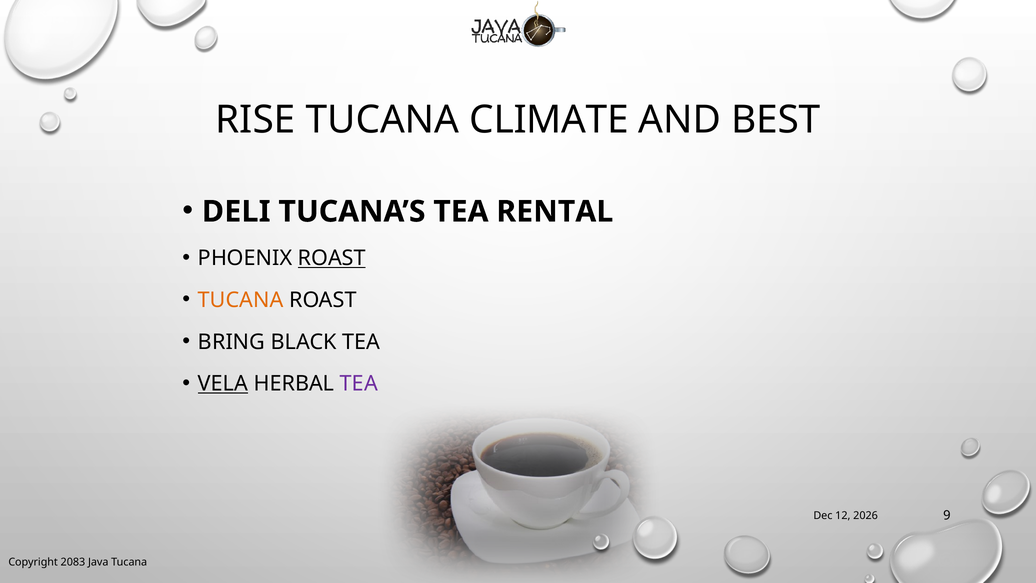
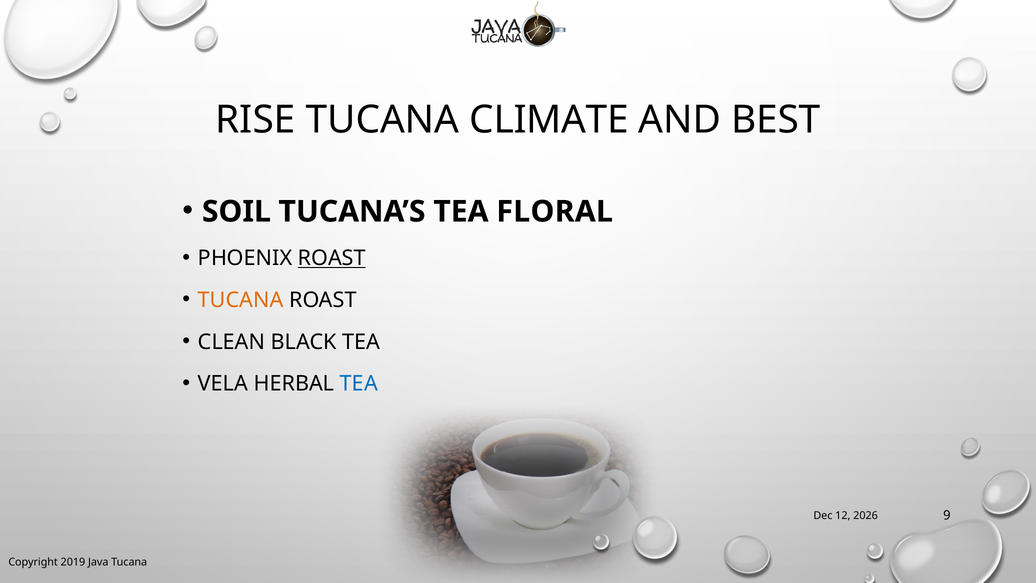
DELI: DELI -> SOIL (236, 212)
RENTAL: RENTAL -> FLORAL (555, 212)
BRING: BRING -> CLEAN (232, 342)
VELA underline: present -> none (223, 384)
TEA colour: purple -> blue (359, 384)
2083: 2083 -> 2019 (73, 562)
